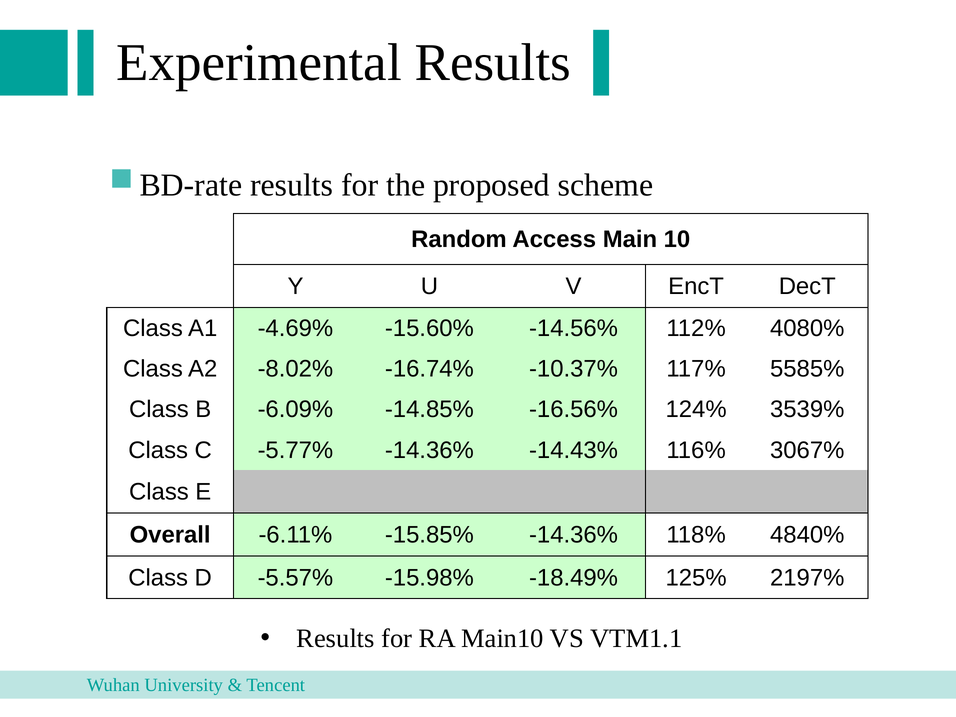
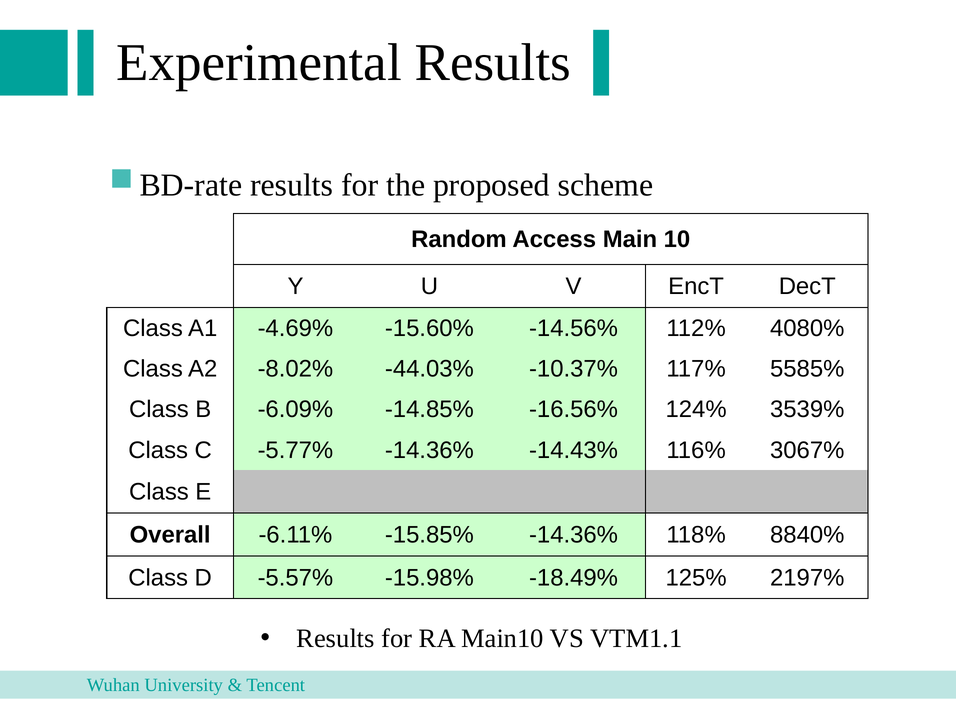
-16.74%: -16.74% -> -44.03% (429, 369)
4840%: 4840% -> 8840% (807, 535)
